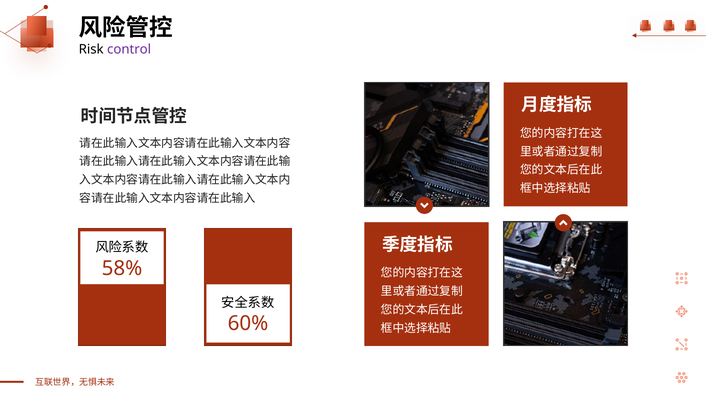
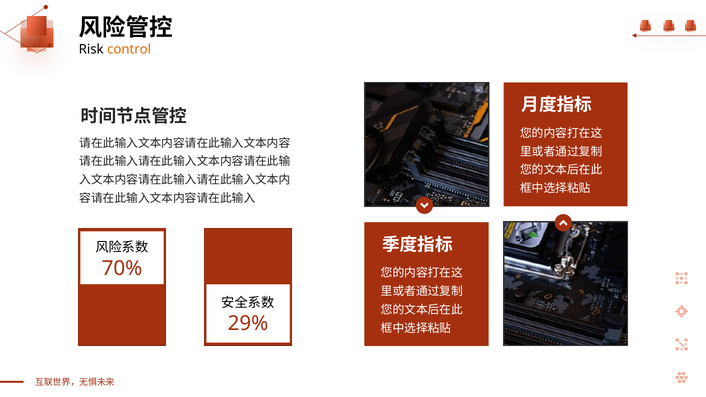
control colour: purple -> orange (129, 49)
58%: 58% -> 70% (122, 269)
60%: 60% -> 29% (248, 324)
